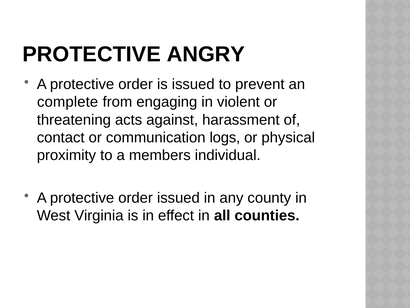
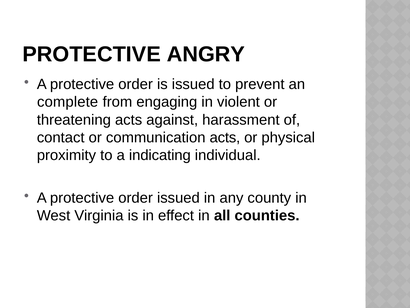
communication logs: logs -> acts (225, 137)
members: members -> indicating (160, 155)
